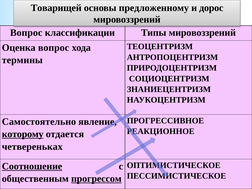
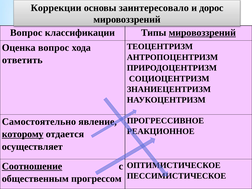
Товарищей: Товарищей -> Коррекции (56, 8)
предложенному: предложенному -> заинтересовало (154, 8)
мировоззрений underline: none -> present (202, 33)
термины: термины -> ответить (22, 60)
четвереньках: четвереньках -> осуществляет (32, 147)
прогрессом underline: present -> none (96, 179)
